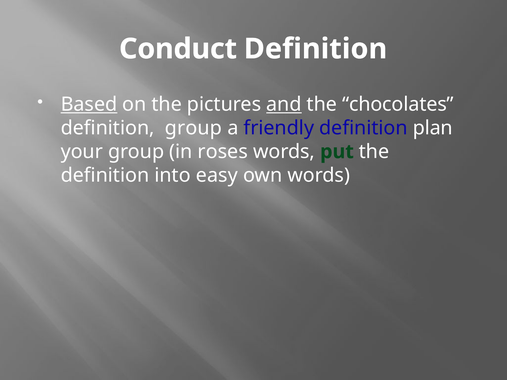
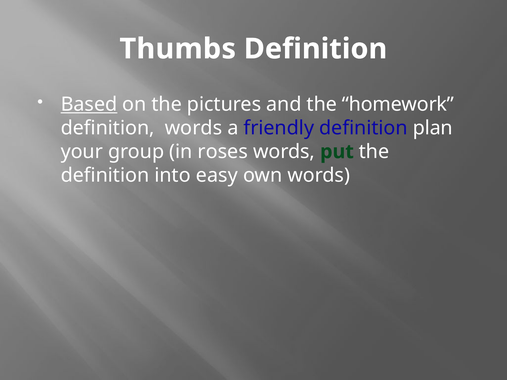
Conduct: Conduct -> Thumbs (178, 49)
and underline: present -> none (284, 104)
chocolates: chocolates -> homework (398, 104)
definition group: group -> words (193, 128)
